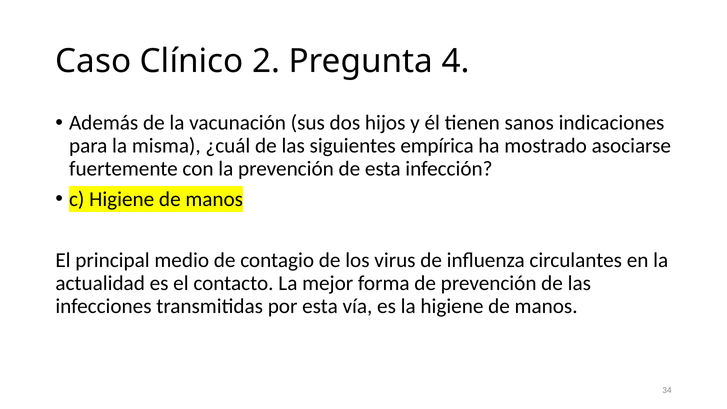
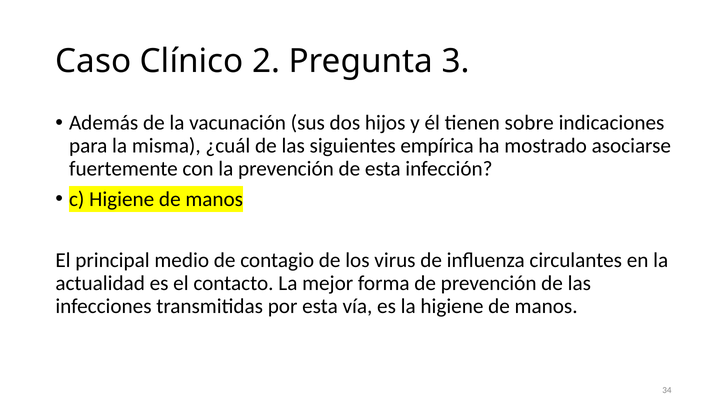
4: 4 -> 3 (456, 61)
sanos: sanos -> sobre (529, 123)
